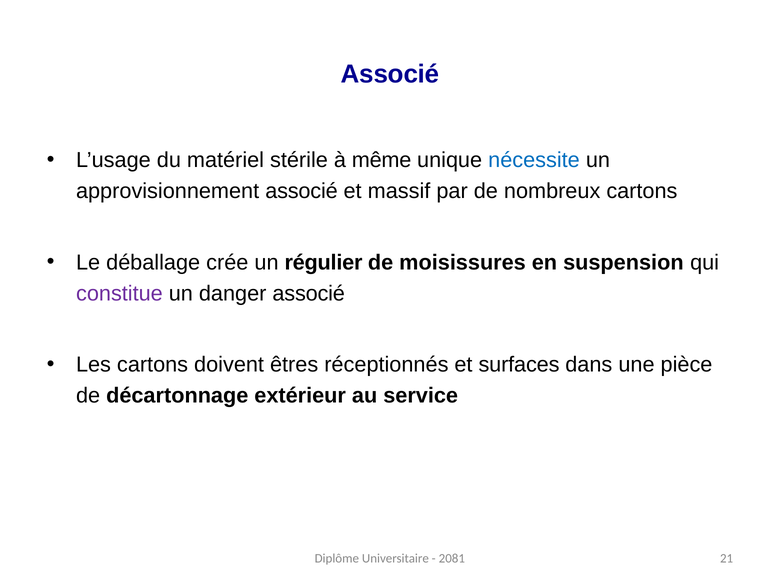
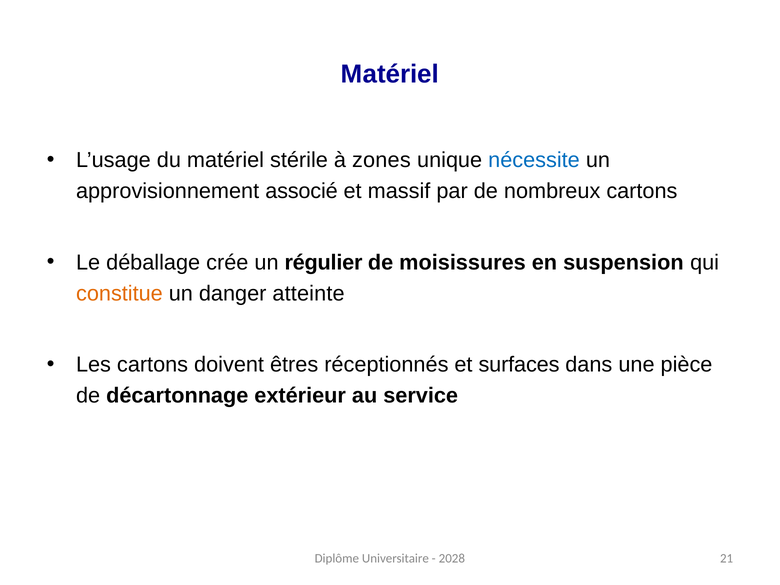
Associé: Associé -> Matériel (390, 74)
même: même -> zones (381, 160)
constitue colour: purple -> orange (119, 294)
danger associé: associé -> atteinte (309, 294)
2081: 2081 -> 2028 (452, 559)
